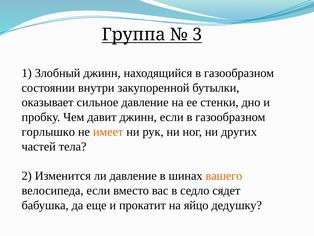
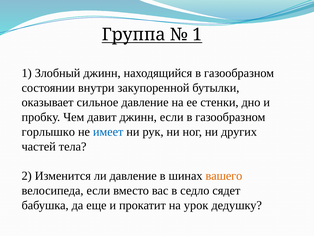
3: 3 -> 1 (197, 35)
имеет colour: orange -> blue (108, 132)
яйцо: яйцо -> урок (196, 205)
